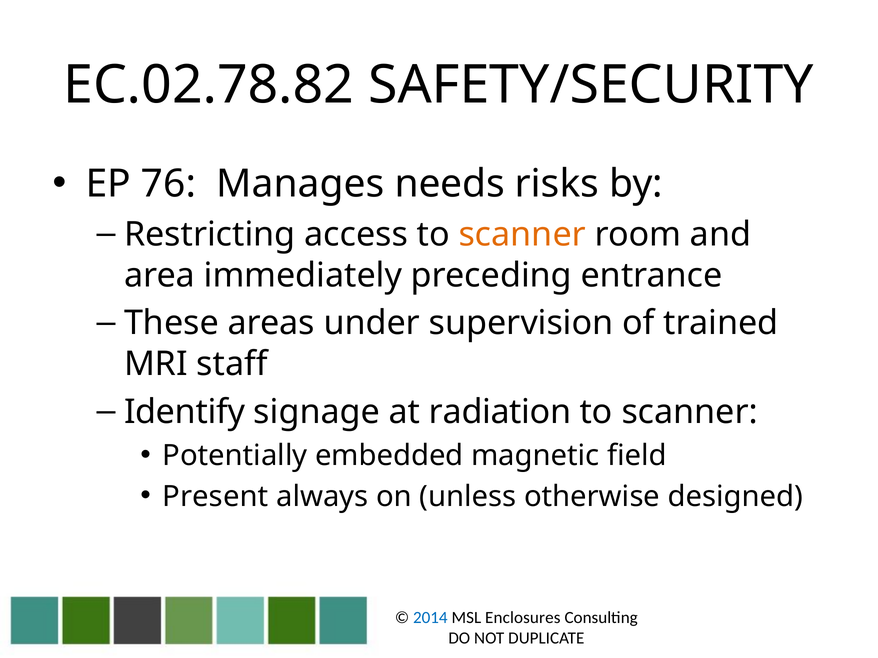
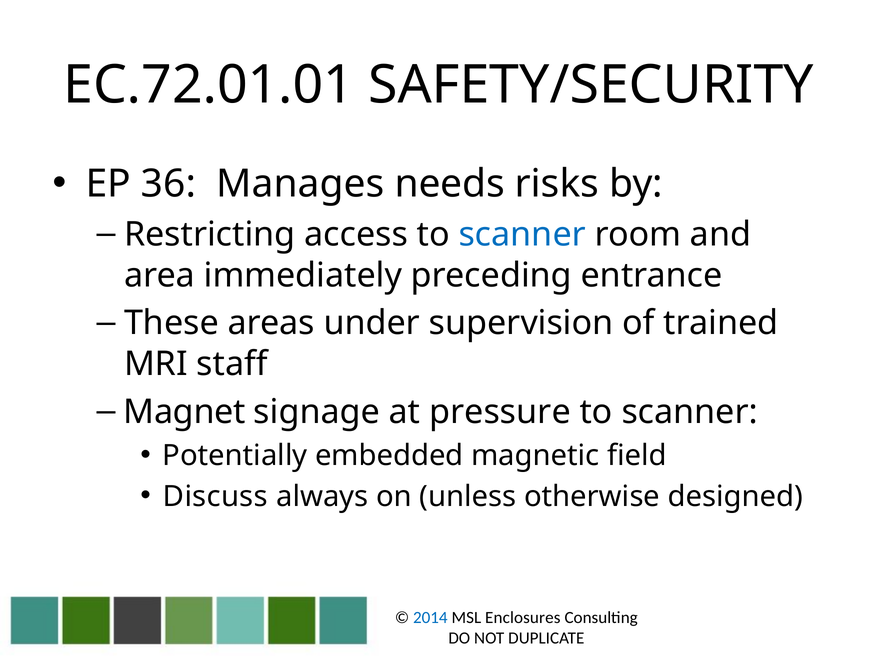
EC.02.78.82: EC.02.78.82 -> EC.72.01.01 (209, 85)
76: 76 -> 36 (169, 184)
scanner colour: orange -> blue (522, 235)
Identify: Identify -> Magnet (185, 412)
radiation: radiation -> pressure (500, 412)
Present: Present -> Discuss (215, 497)
